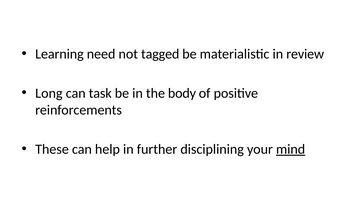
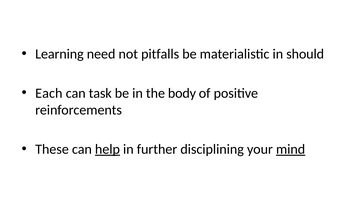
tagged: tagged -> pitfalls (160, 54)
review: review -> should (305, 54)
Long: Long -> Each (49, 93)
help underline: none -> present (107, 149)
